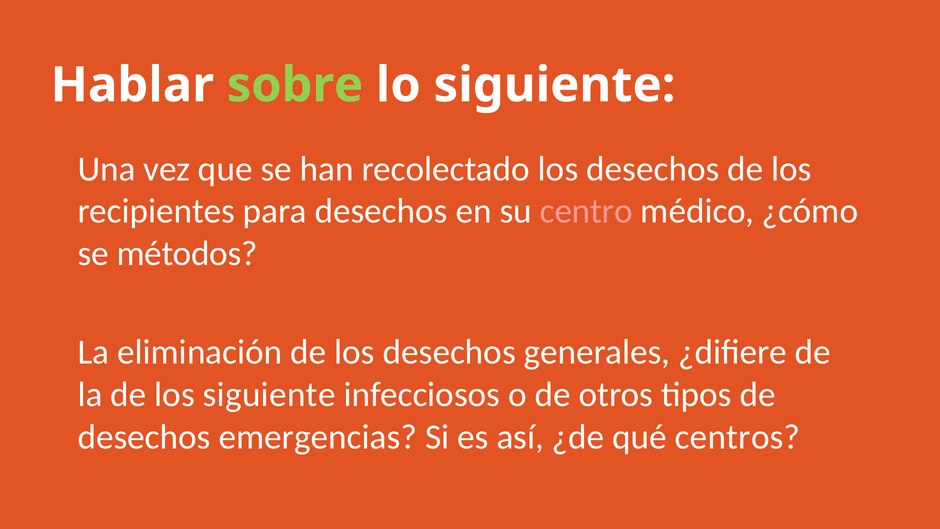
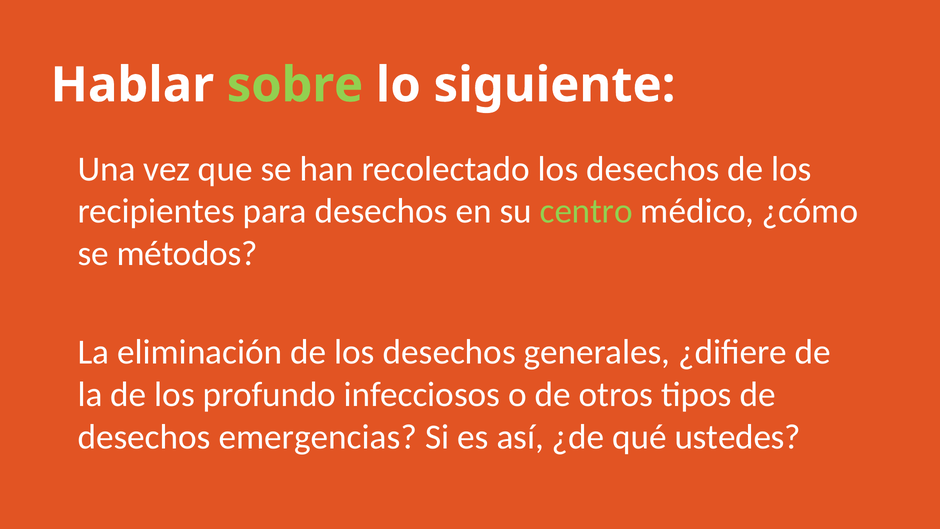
centro colour: pink -> light green (586, 211)
los siguiente: siguiente -> profundo (269, 394)
centros: centros -> ustedes (738, 437)
